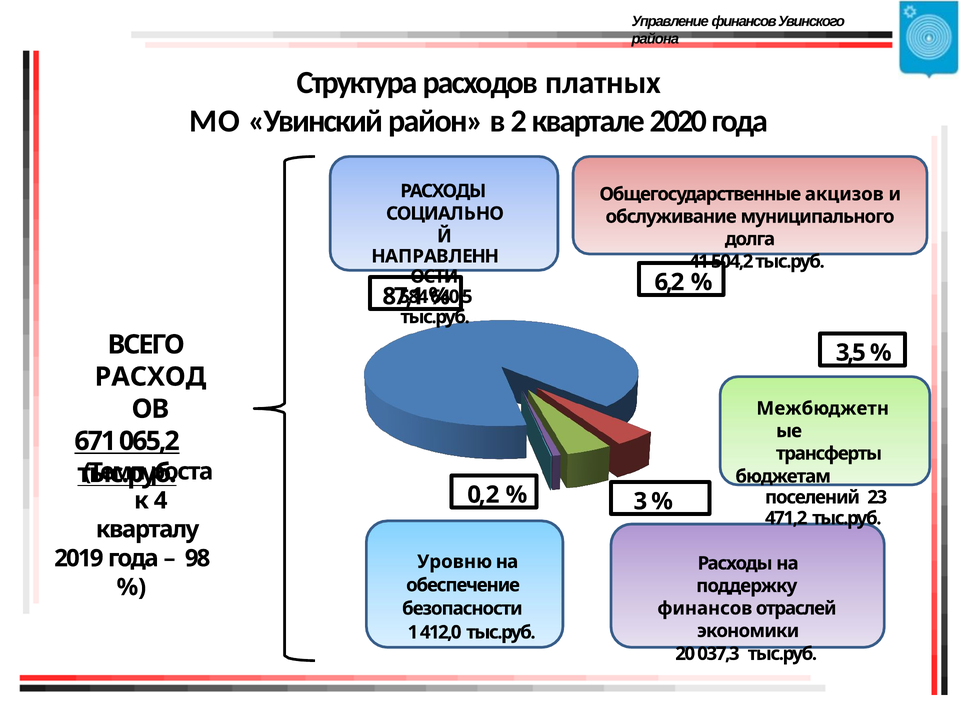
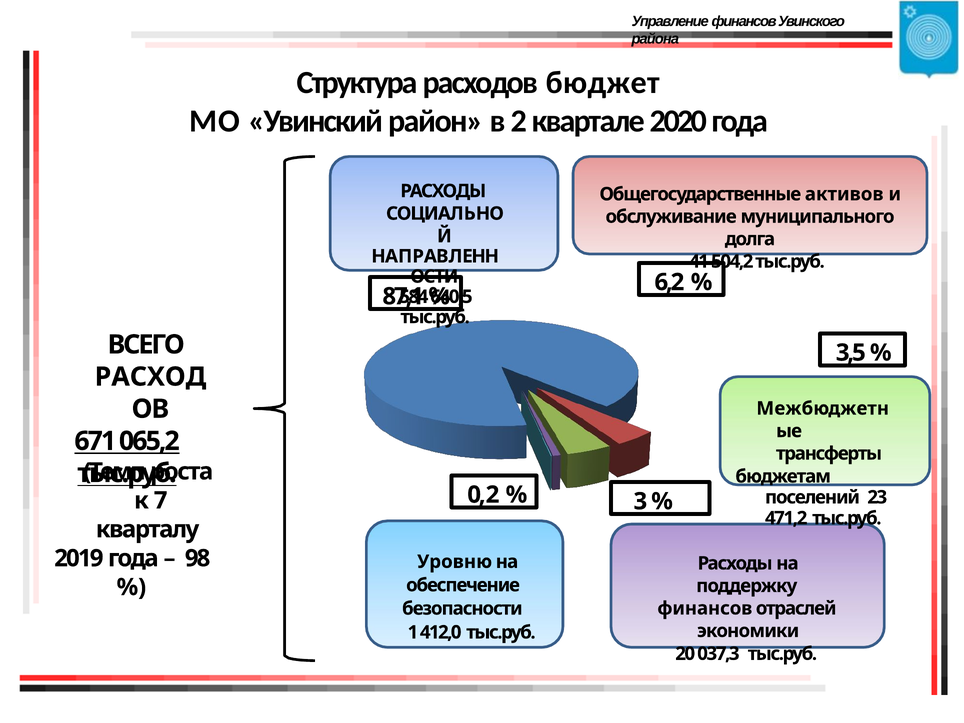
платных: платных -> бюджет (603, 83)
акцизов: акцизов -> активов (844, 194)
4: 4 -> 7 (161, 500)
